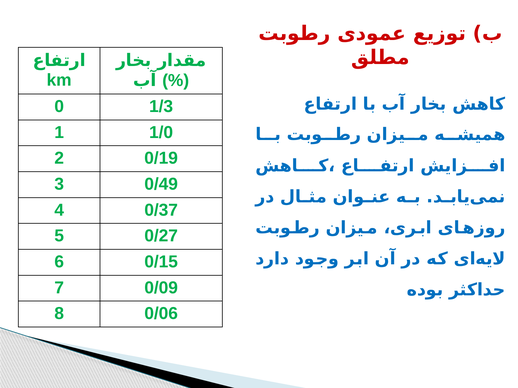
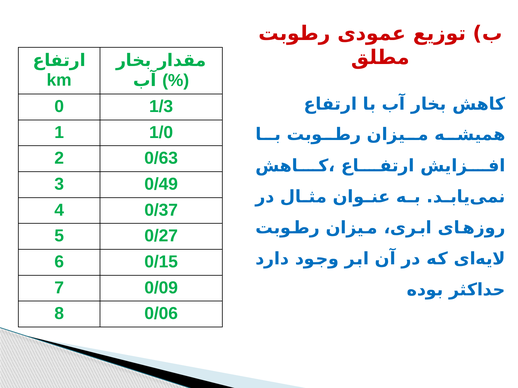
0/19: 0/19 -> 0/63 (161, 158)
